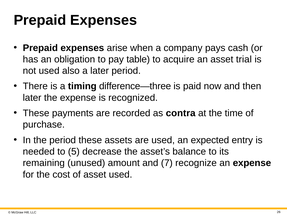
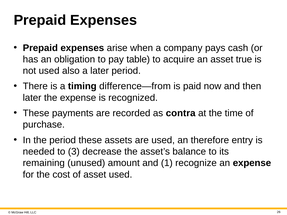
trial: trial -> true (244, 59)
difference—three: difference—three -> difference—from (135, 86)
expected: expected -> therefore (210, 140)
5: 5 -> 3 (74, 152)
7: 7 -> 1 (167, 163)
